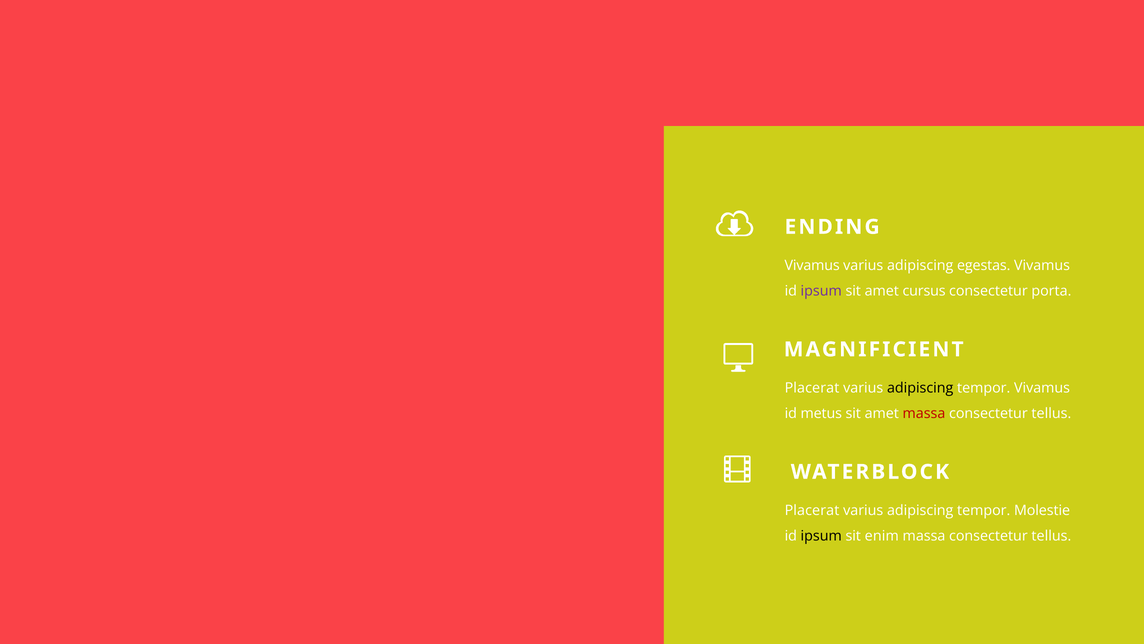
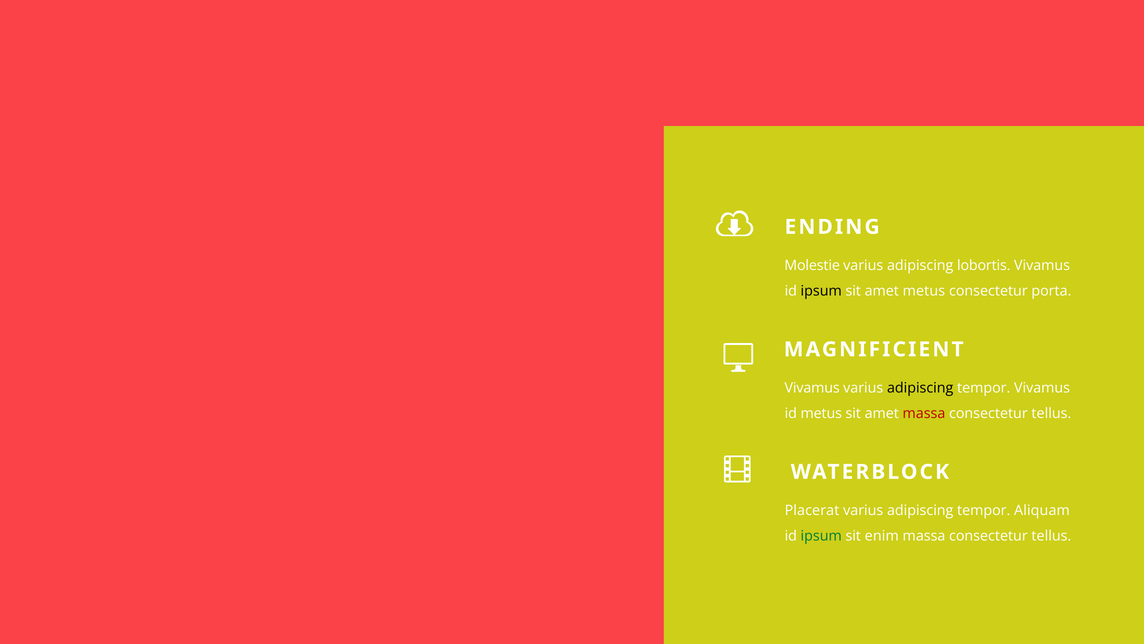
Vivamus: Vivamus -> Molestie (812, 265)
egestas: egestas -> lobortis (984, 265)
ipsum colour: purple -> black (821, 291)
amet cursus: cursus -> metus (924, 291)
Placerat: Placerat -> Vivamus (812, 388)
Molestie: Molestie -> Aliquam (1042, 510)
ipsum colour: black -> green (821, 536)
